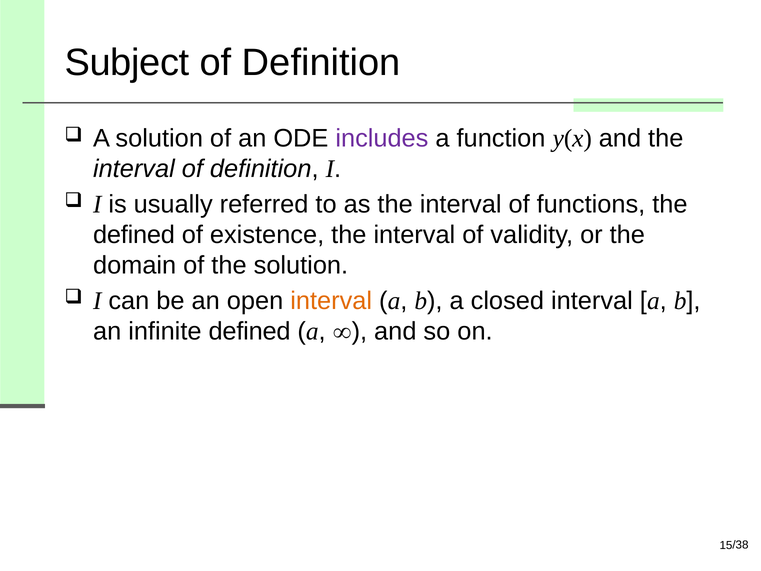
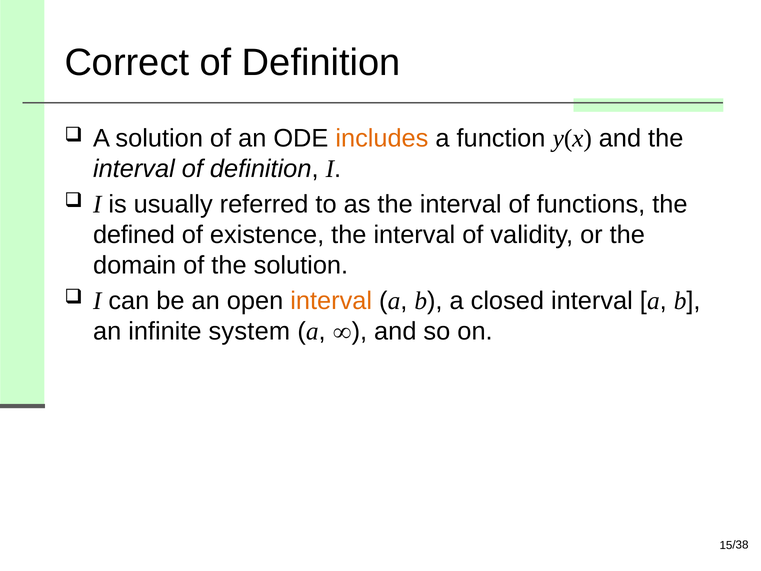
Subject: Subject -> Correct (127, 63)
includes colour: purple -> orange (382, 138)
infinite defined: defined -> system (249, 331)
